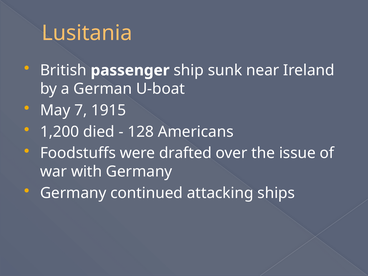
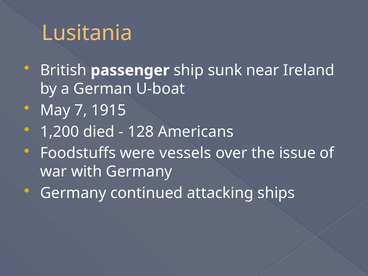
drafted: drafted -> vessels (185, 153)
